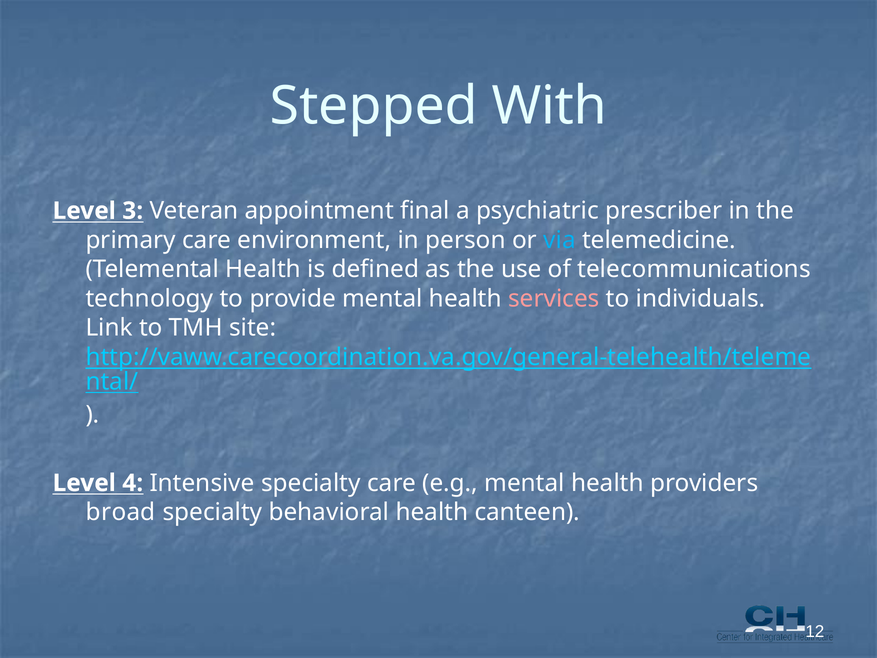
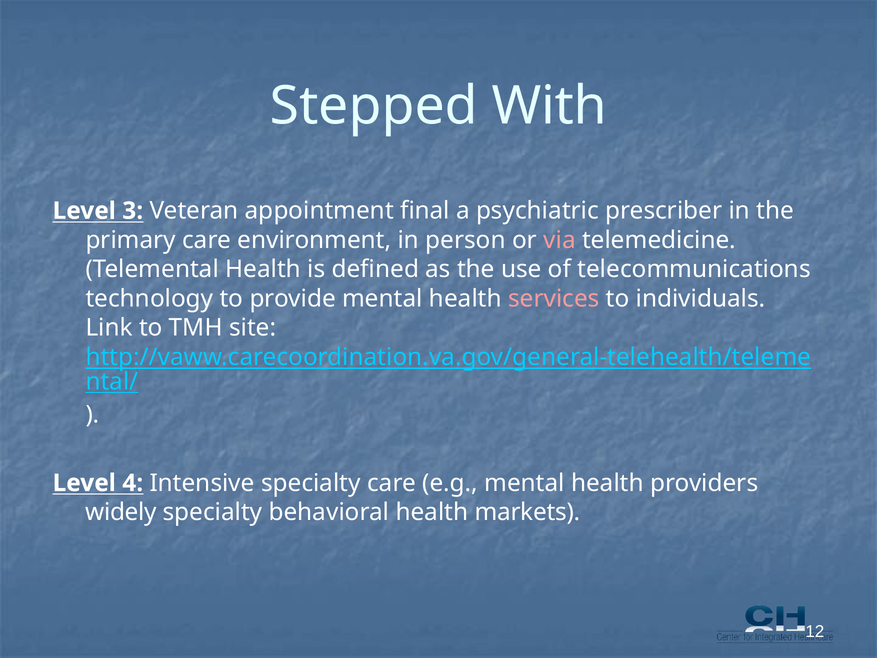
via colour: light blue -> pink (560, 240)
broad: broad -> widely (121, 512)
canteen: canteen -> markets (527, 512)
